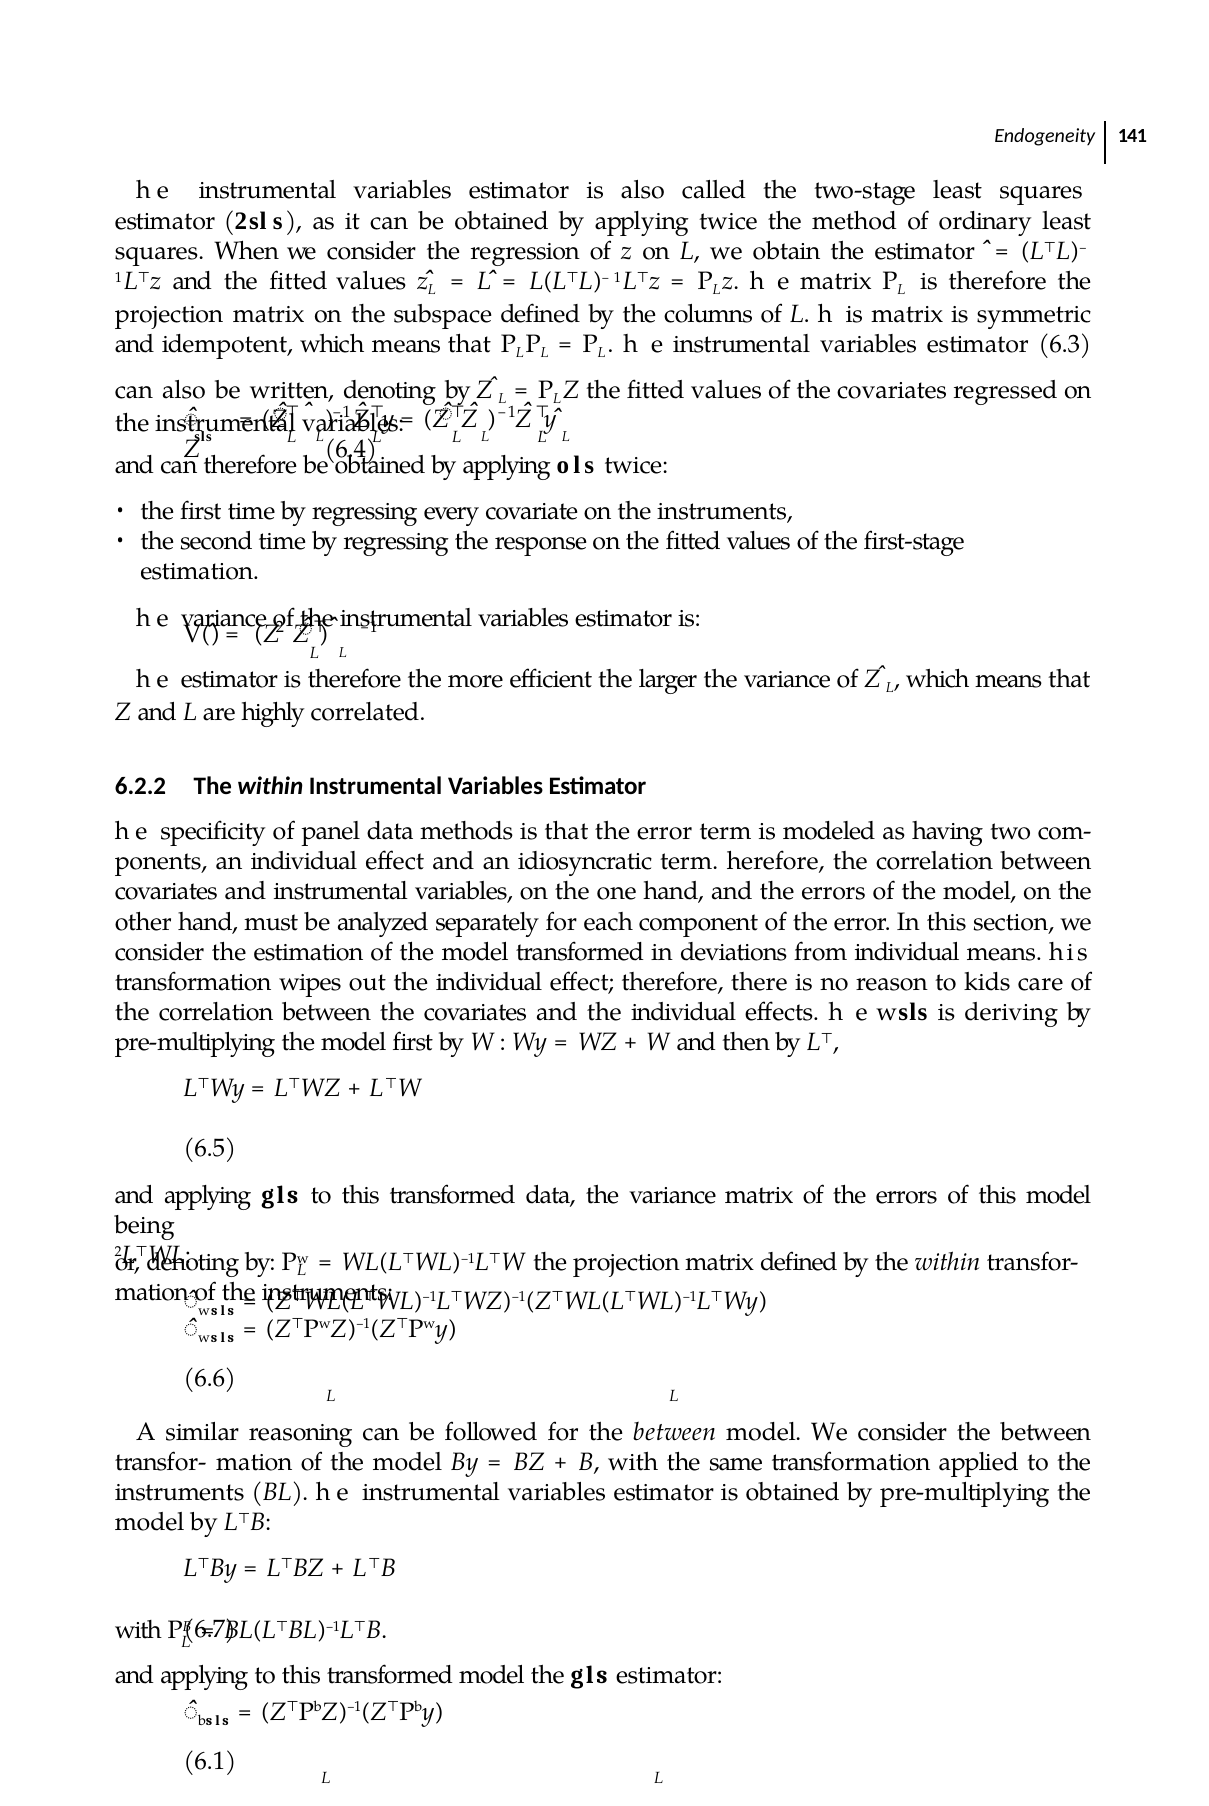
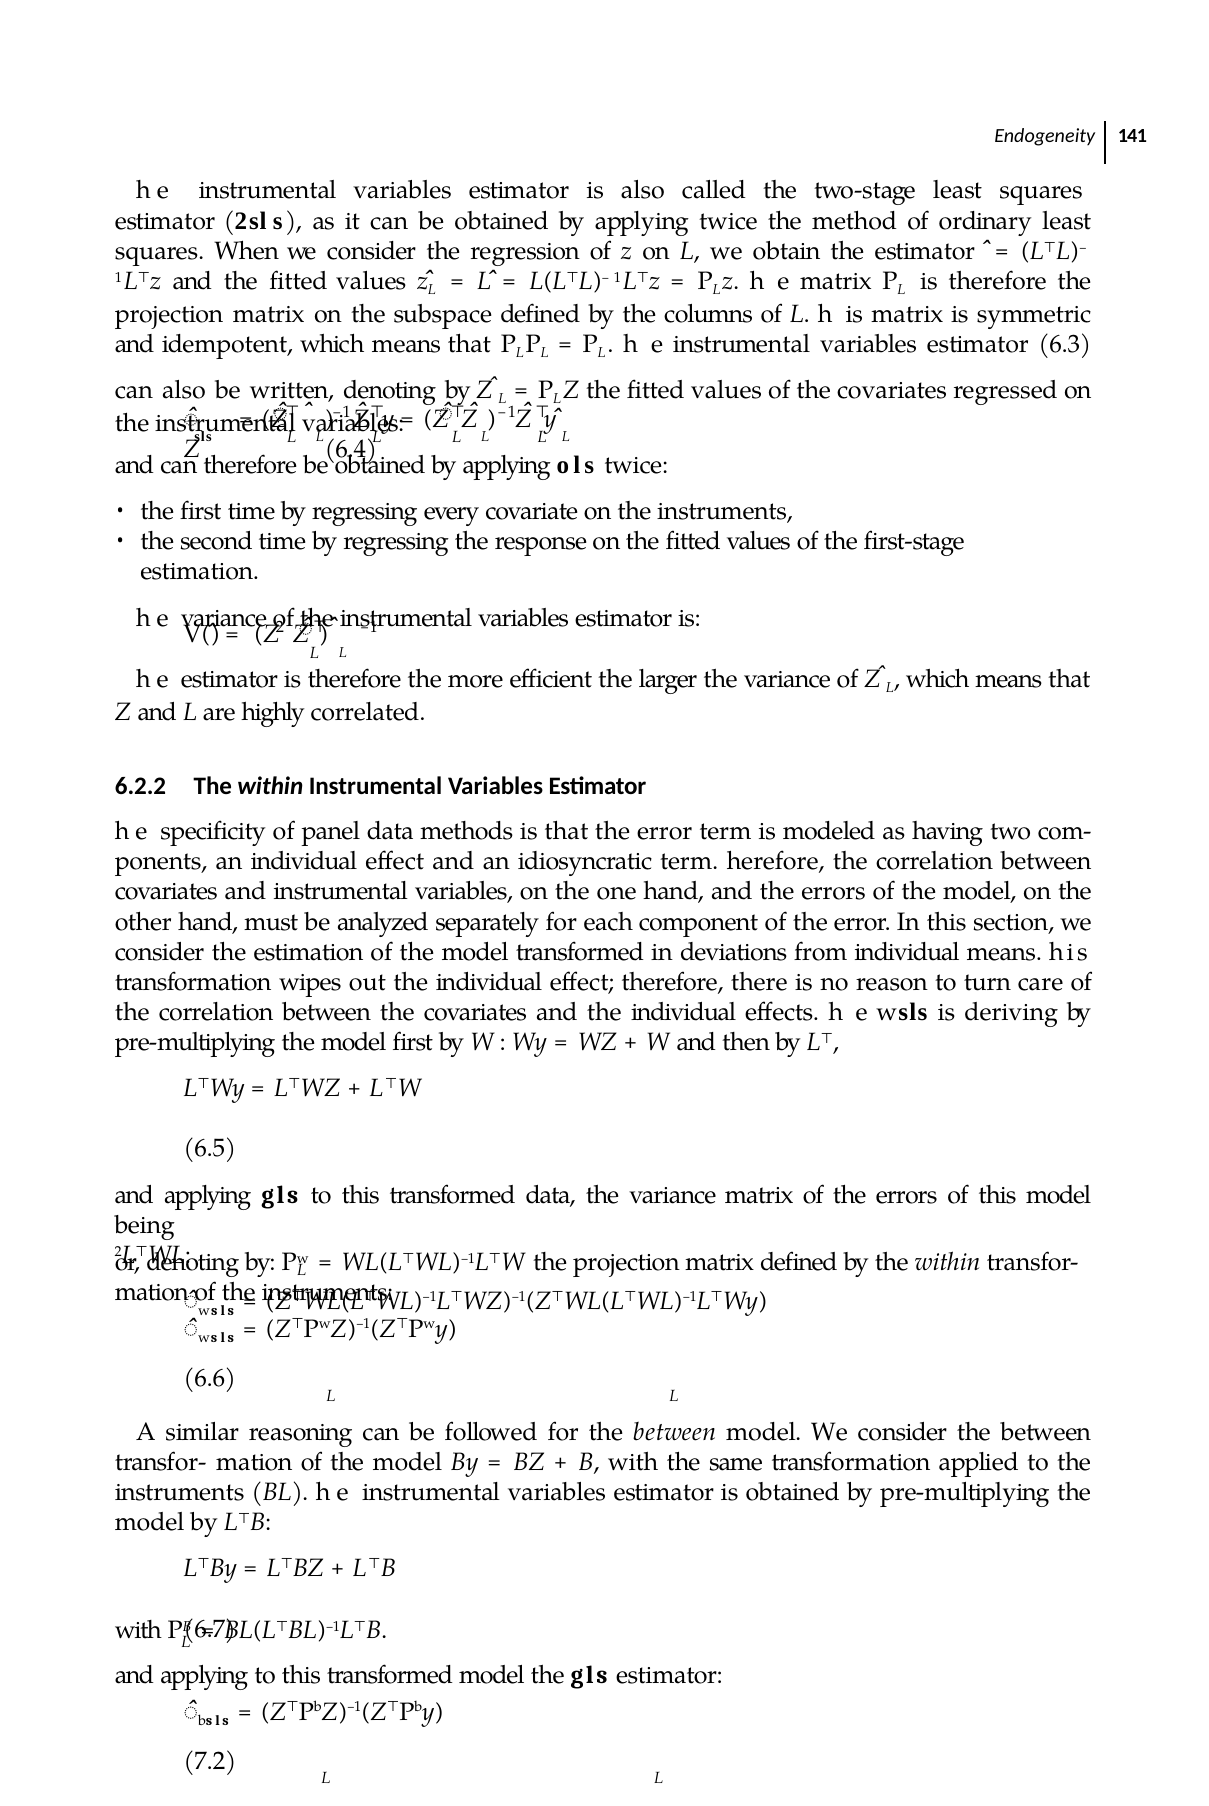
kids: kids -> turn (987, 982)
6.1: 6.1 -> 7.2 (210, 1761)
